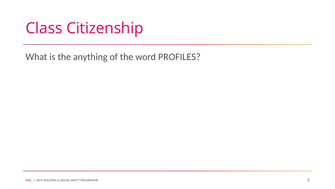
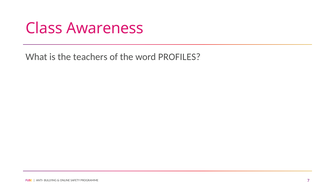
Citizenship: Citizenship -> Awareness (105, 28)
anything: anything -> teachers (90, 57)
